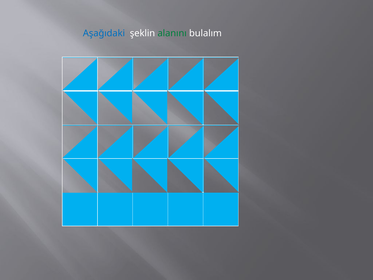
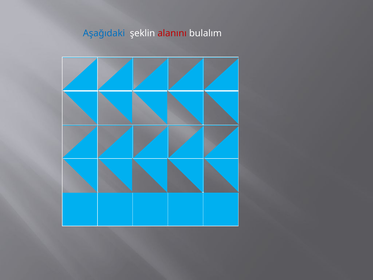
alanını colour: green -> red (172, 33)
